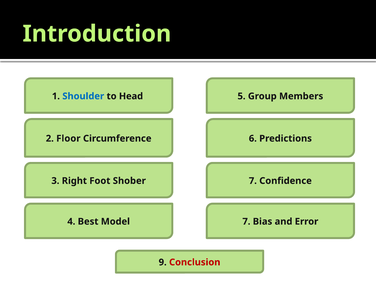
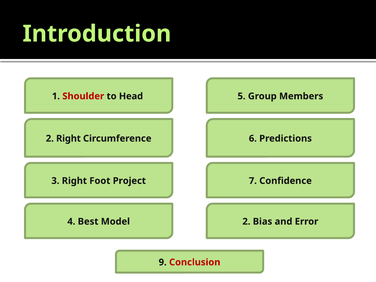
Shoulder colour: blue -> red (83, 96)
2 Floor: Floor -> Right (68, 138)
Shober: Shober -> Project (129, 181)
Model 7: 7 -> 2 (246, 222)
